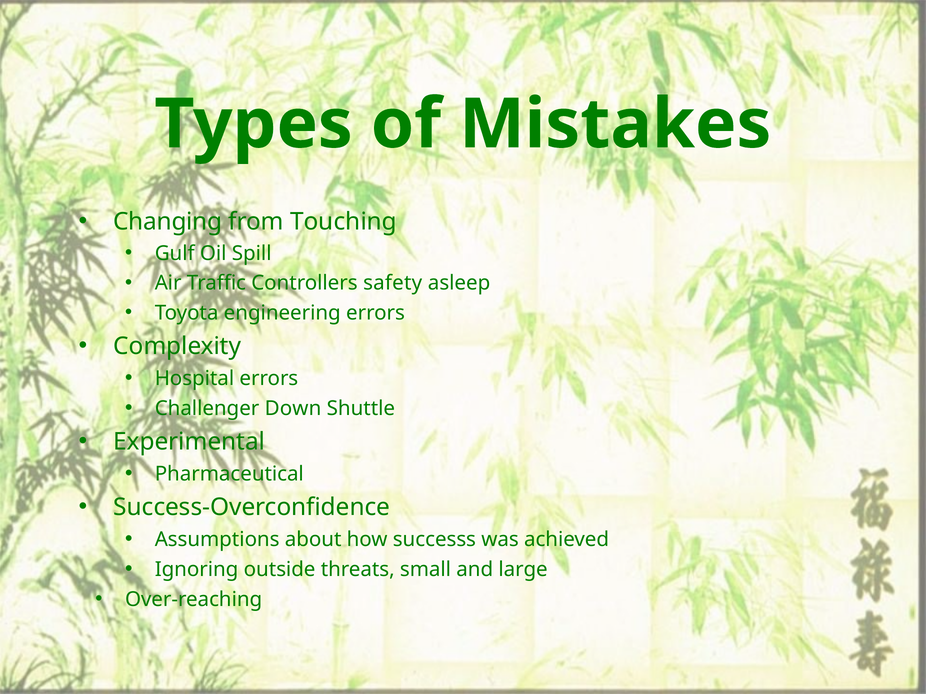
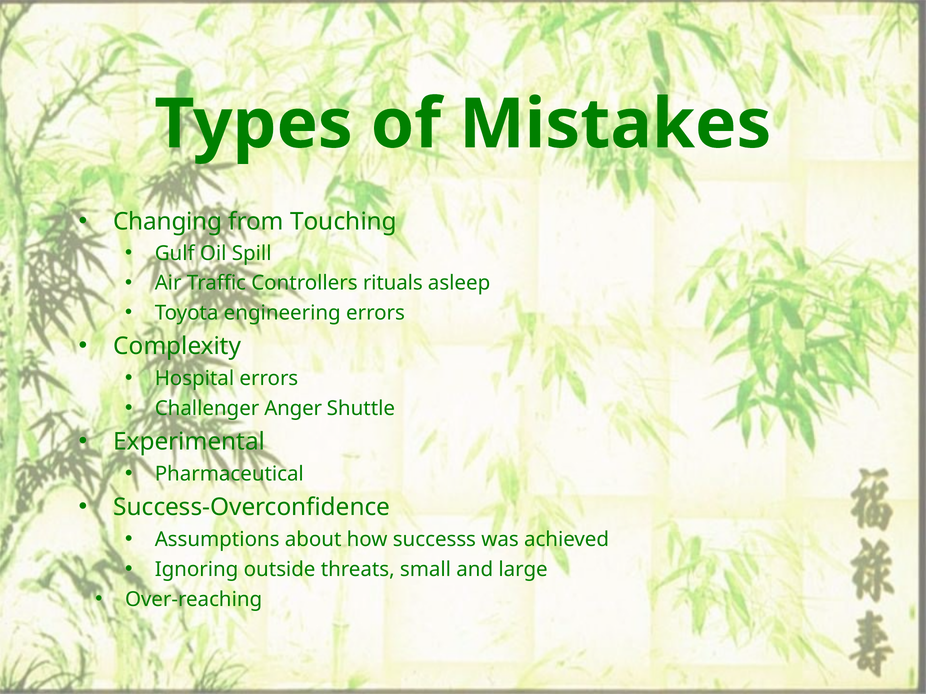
safety: safety -> rituals (393, 283)
Down: Down -> Anger (293, 409)
